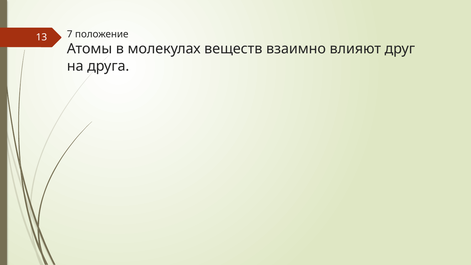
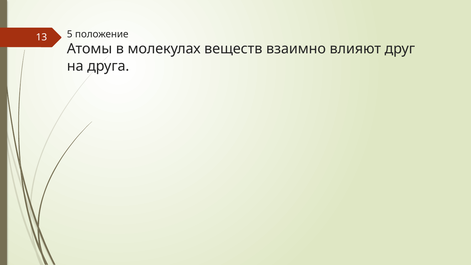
7: 7 -> 5 (70, 34)
